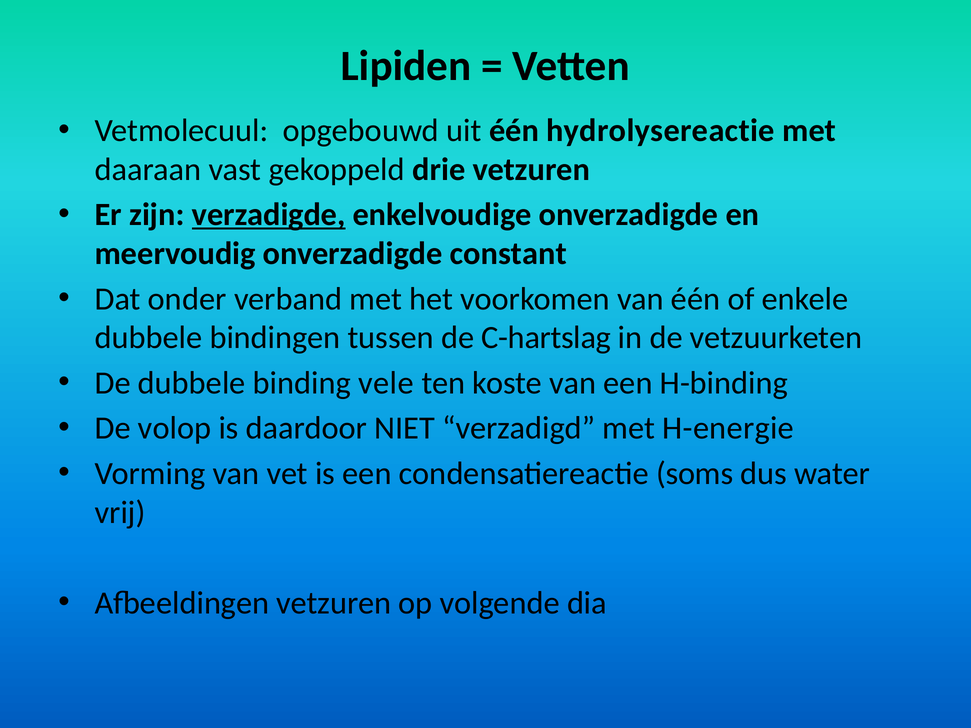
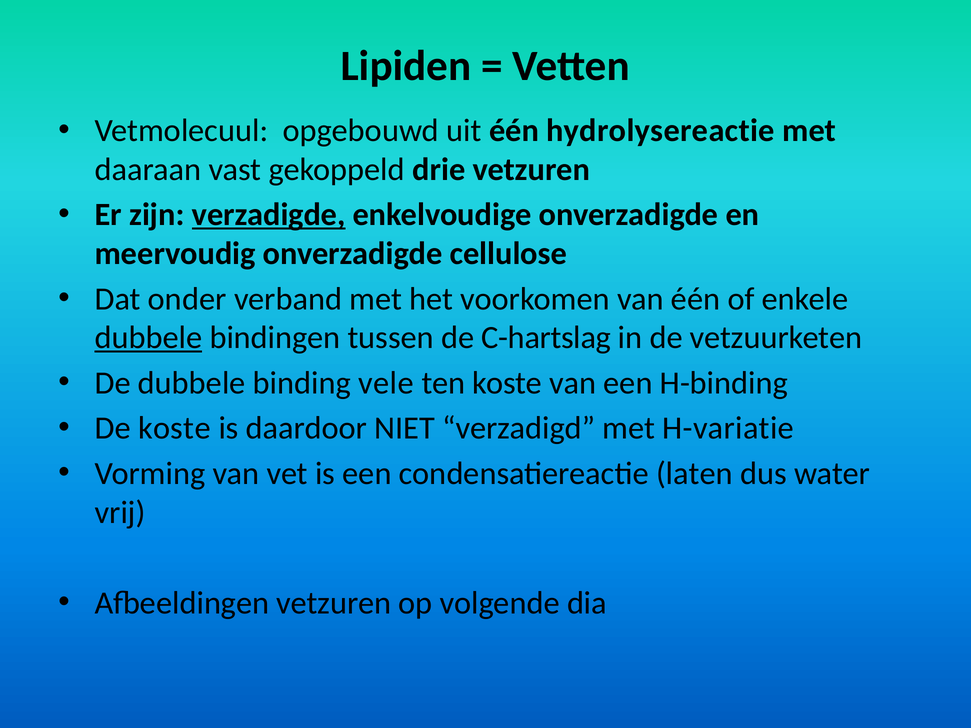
constant: constant -> cellulose (508, 254)
dubbele underline: none -> present (148, 338)
De volop: volop -> koste (174, 428)
H-energie: H-energie -> H-variatie (728, 428)
soms: soms -> laten (694, 474)
